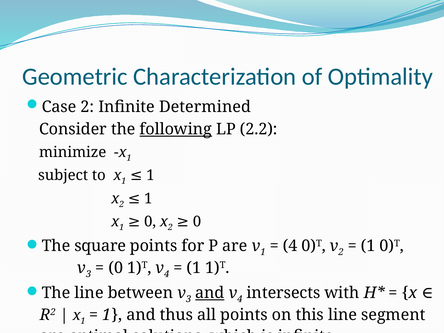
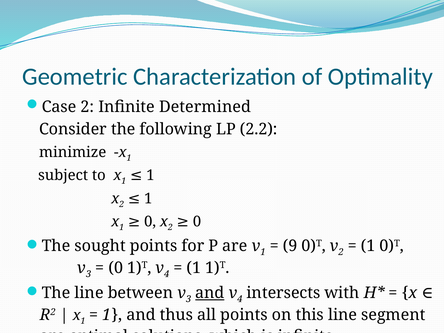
following underline: present -> none (176, 129)
square: square -> sought (100, 246)
4: 4 -> 9 (290, 246)
